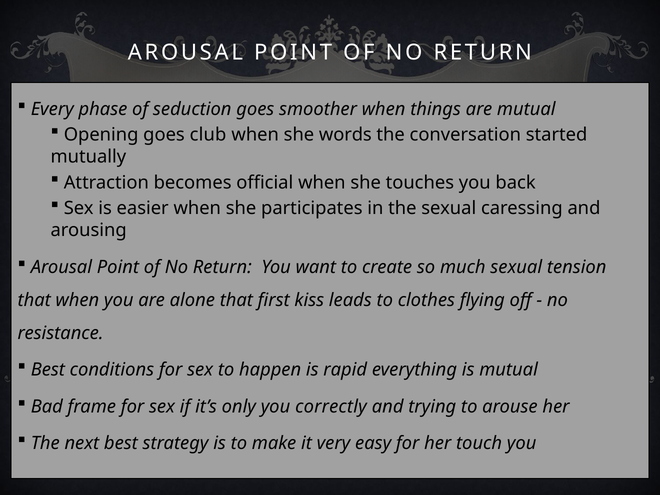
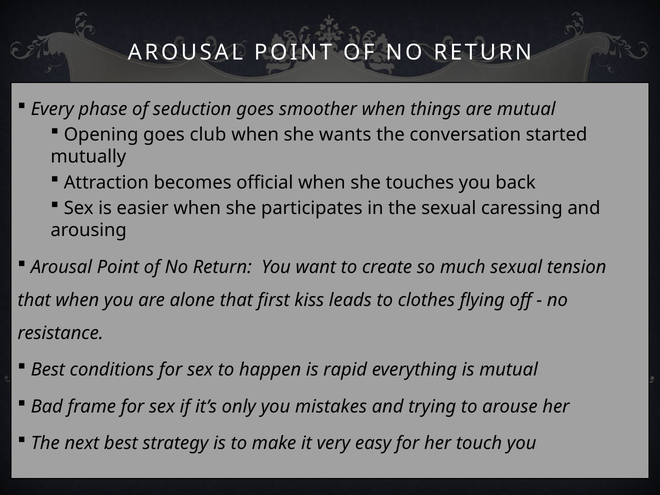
words: words -> wants (345, 135)
correctly: correctly -> mistakes (331, 407)
